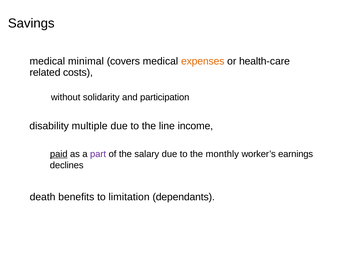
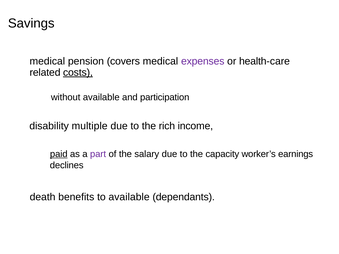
minimal: minimal -> pension (86, 61)
expenses colour: orange -> purple (203, 61)
costs underline: none -> present (78, 73)
without solidarity: solidarity -> available (101, 97)
line: line -> rich (167, 126)
monthly: monthly -> capacity (222, 154)
to limitation: limitation -> available (129, 197)
